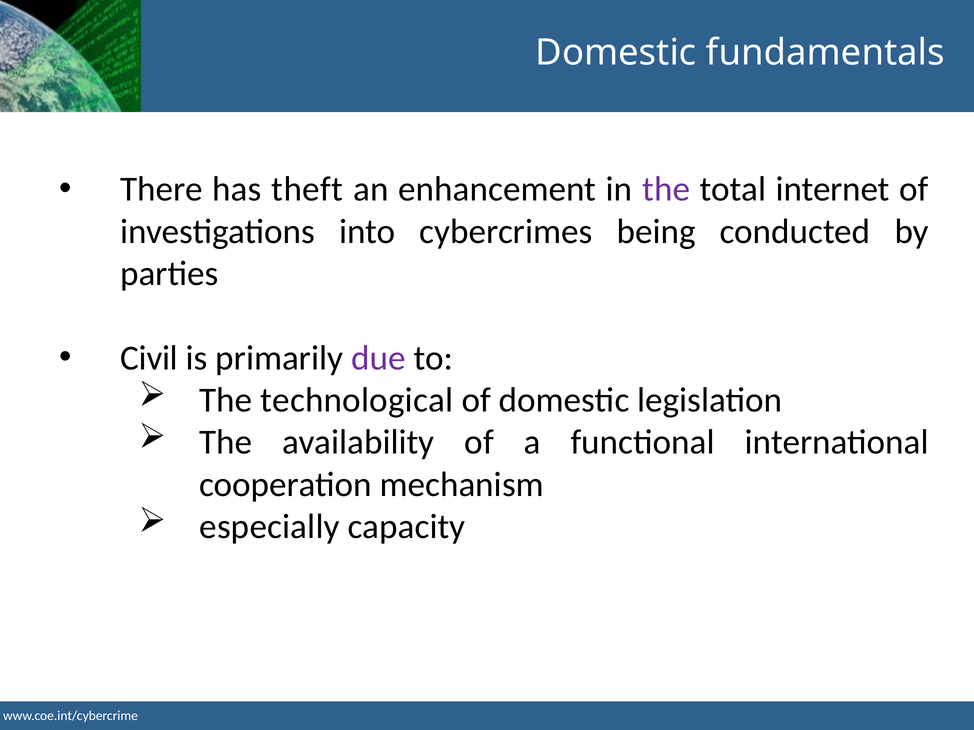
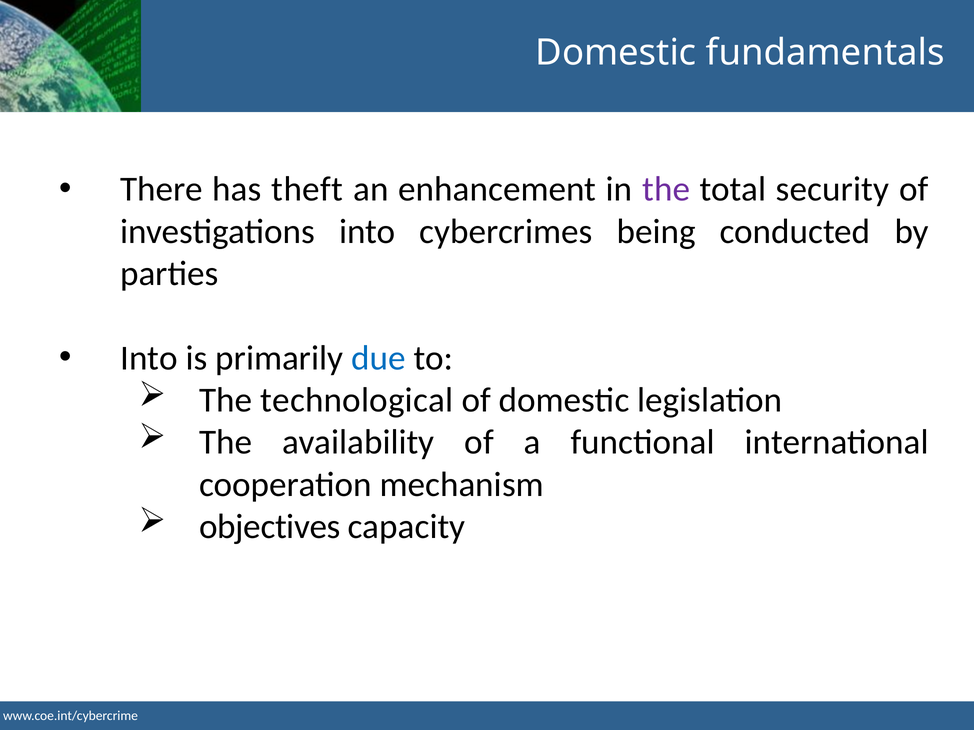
internet: internet -> security (833, 189)
Civil: Civil -> Into (149, 358)
due colour: purple -> blue (378, 358)
especially: especially -> objectives (270, 527)
